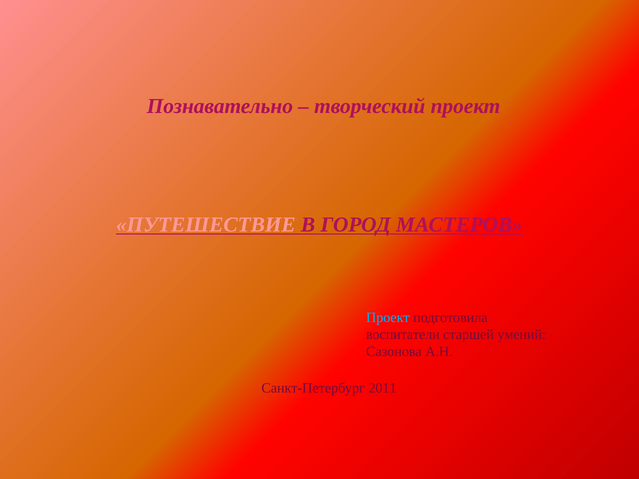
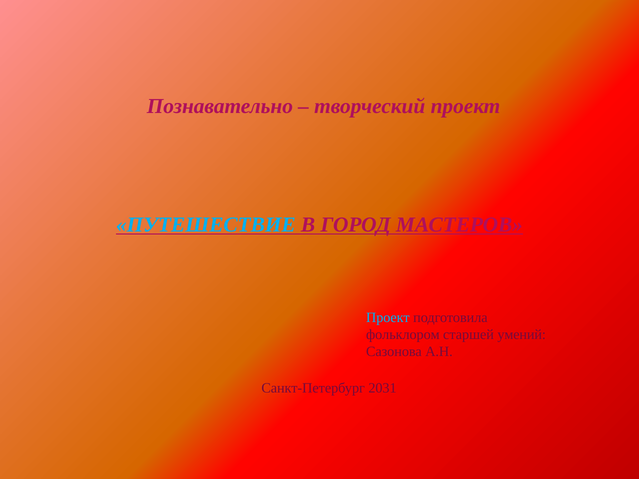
ПУТЕШЕСТВИЕ colour: pink -> light blue (206, 225)
воспитатели: воспитатели -> фольклором (403, 335)
2011: 2011 -> 2031 (383, 388)
